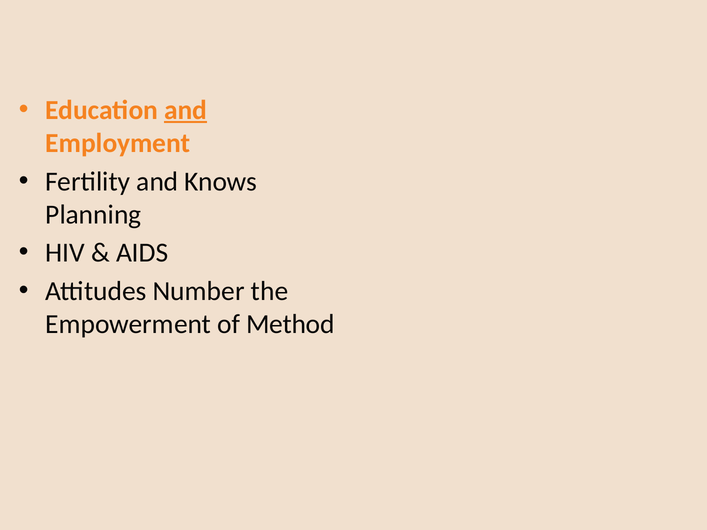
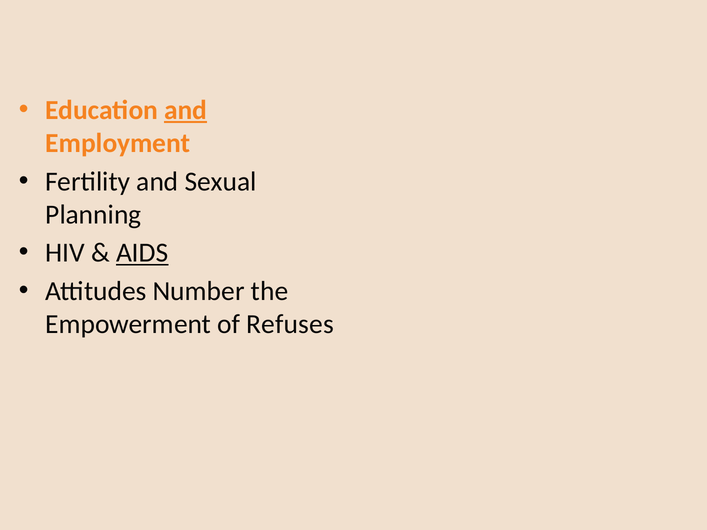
Knows: Knows -> Sexual (221, 182)
AIDS underline: none -> present (142, 253)
Method: Method -> Refuses (290, 324)
